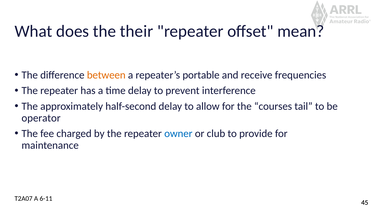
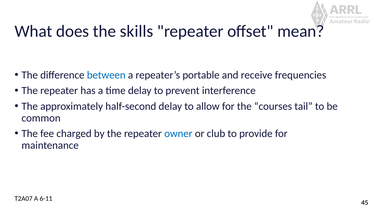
their: their -> skills (137, 31)
between colour: orange -> blue (106, 75)
operator: operator -> common (41, 118)
